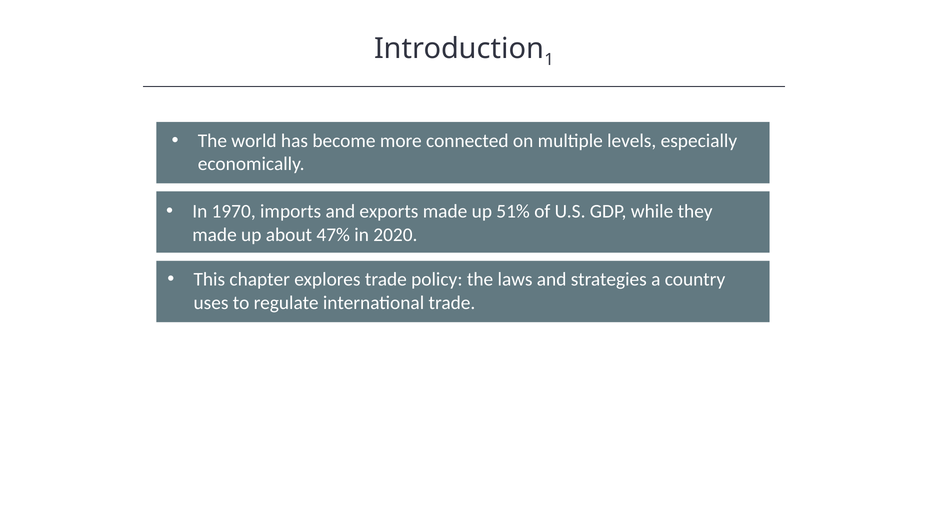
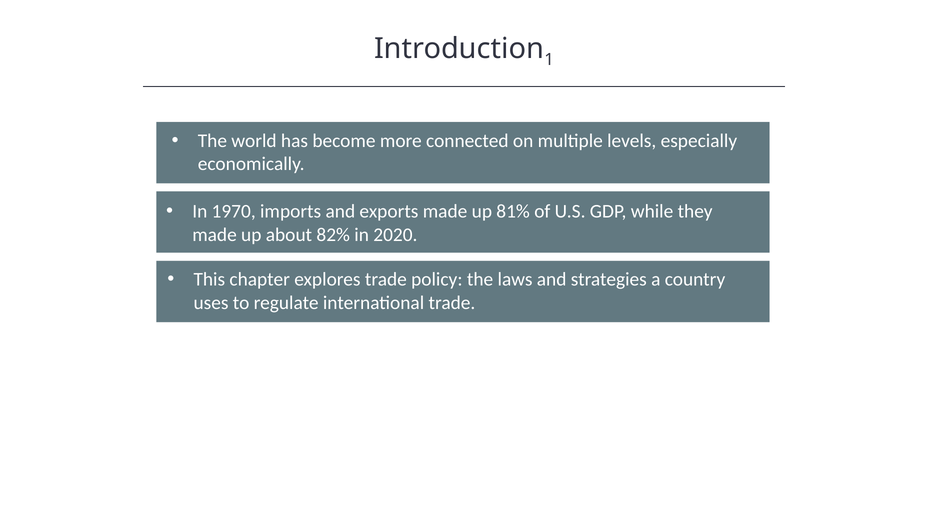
51%: 51% -> 81% (513, 211)
47%: 47% -> 82% (333, 235)
